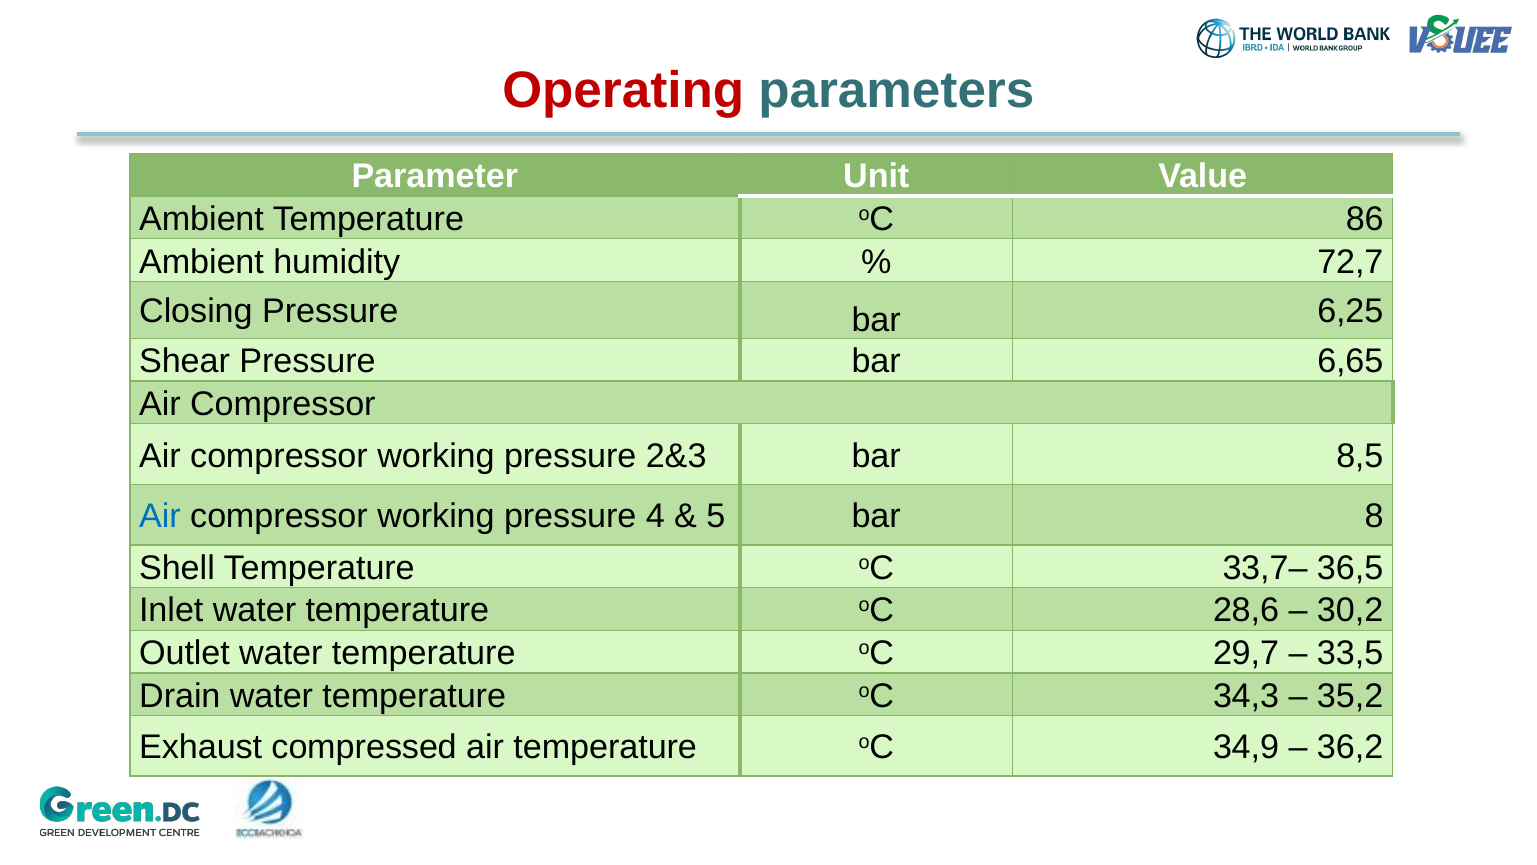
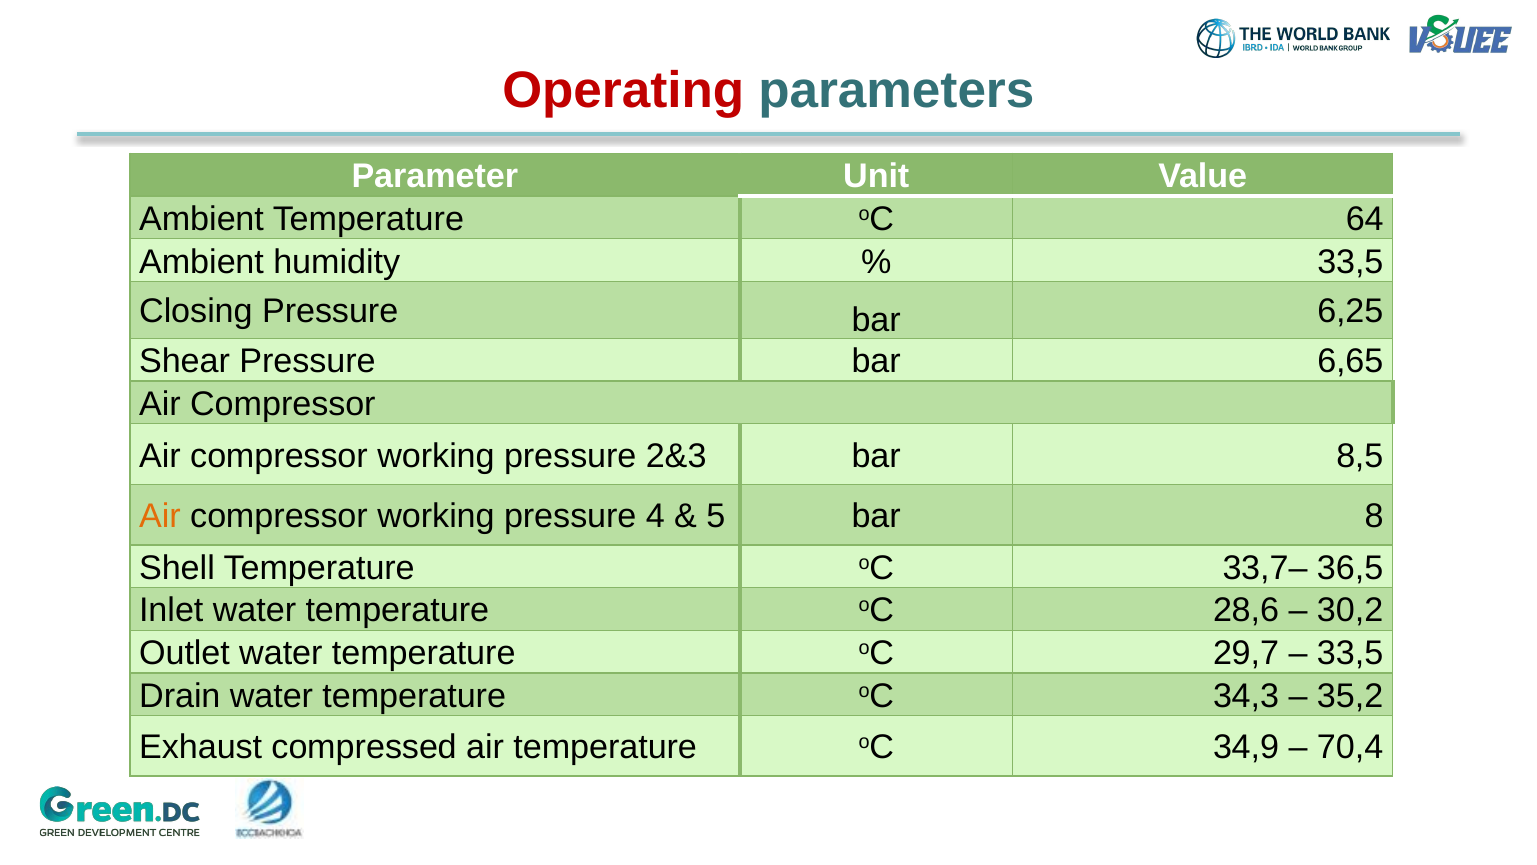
86: 86 -> 64 (1365, 219)
72,7: 72,7 -> 33,5 (1350, 262)
Air colour: blue -> orange (160, 516)
36,2: 36,2 -> 70,4 (1350, 747)
